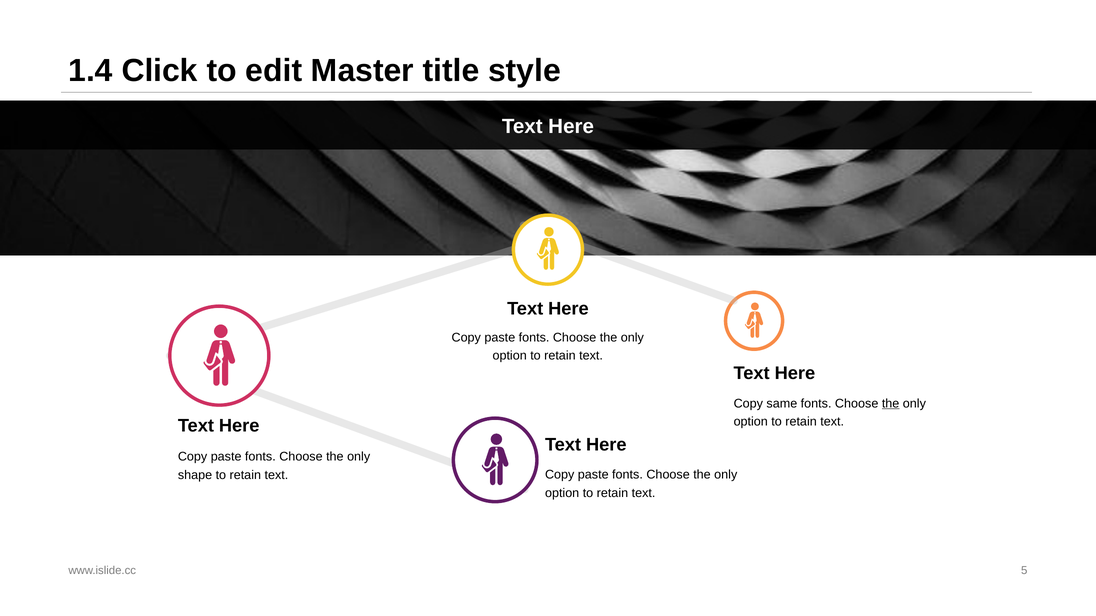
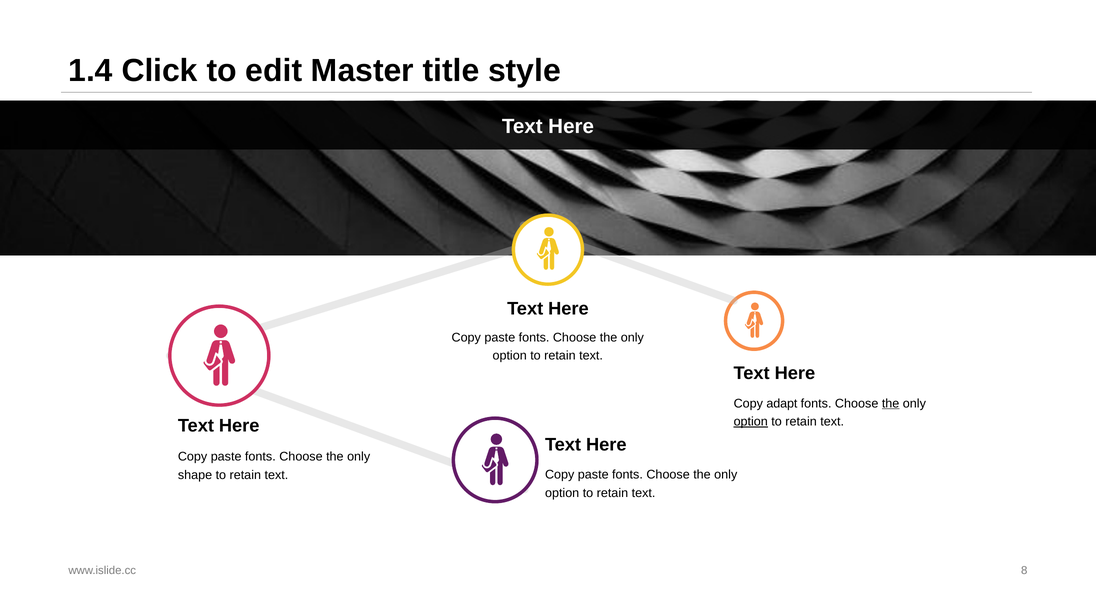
same: same -> adapt (782, 404)
option underline: none -> present (751, 422)
5: 5 -> 8 (1024, 571)
